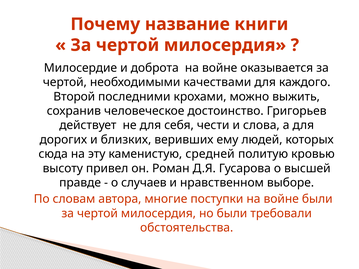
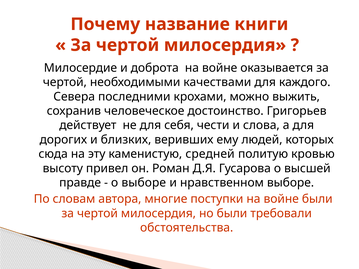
Второй: Второй -> Севера (74, 97)
о случаев: случаев -> выборе (144, 183)
